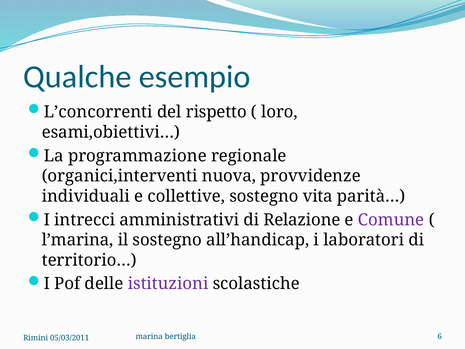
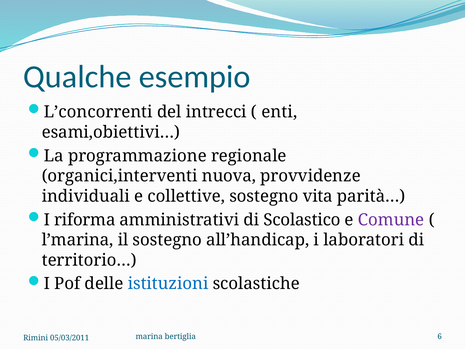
rispetto: rispetto -> intrecci (216, 112)
loro: loro -> enti (279, 112)
intrecci: intrecci -> riforma (85, 220)
Relazione: Relazione -> Scolastico (302, 220)
istituzioni colour: purple -> blue (168, 284)
